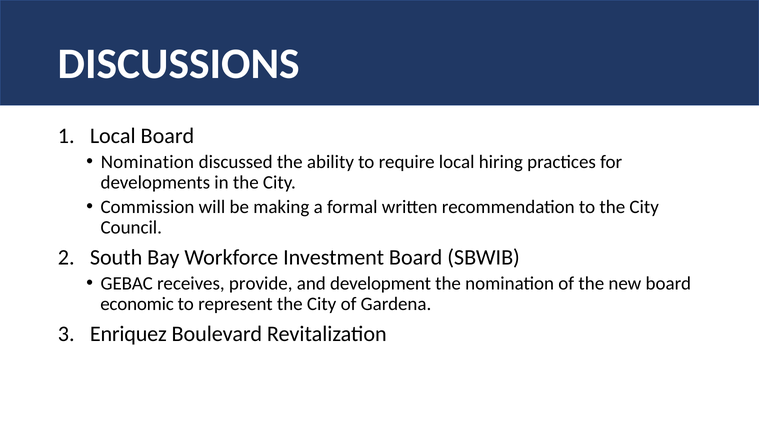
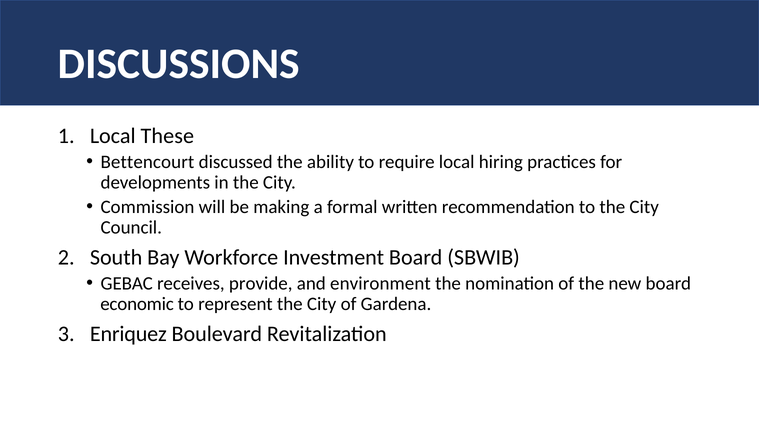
Local Board: Board -> These (167, 136)
Nomination: Nomination -> Bettencourt (147, 162)
development: development -> environment (380, 283)
